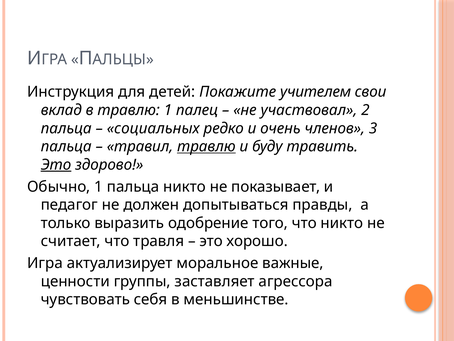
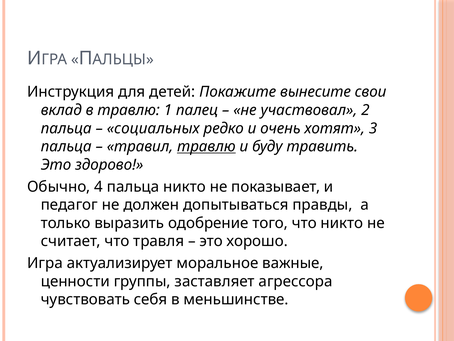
учителем: учителем -> вынесите (315, 92)
членов: членов -> хотят (335, 128)
Это underline: present -> none (56, 164)
Обычно 1: 1 -> 4 (99, 186)
